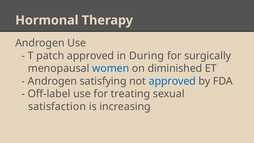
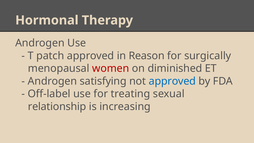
During: During -> Reason (147, 56)
women colour: blue -> red (111, 68)
satisfaction: satisfaction -> relationship (57, 106)
